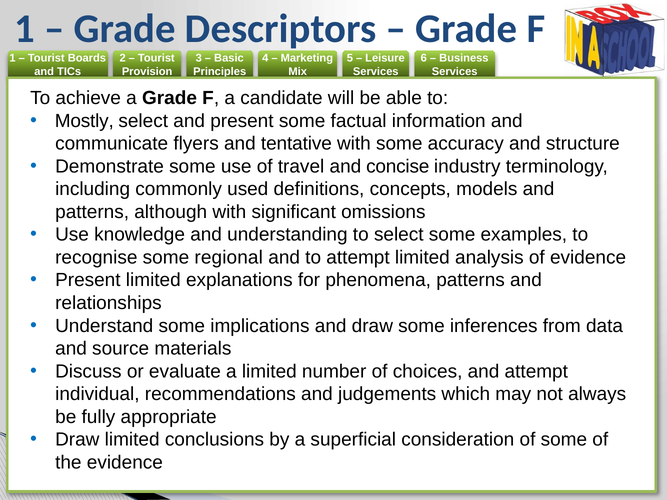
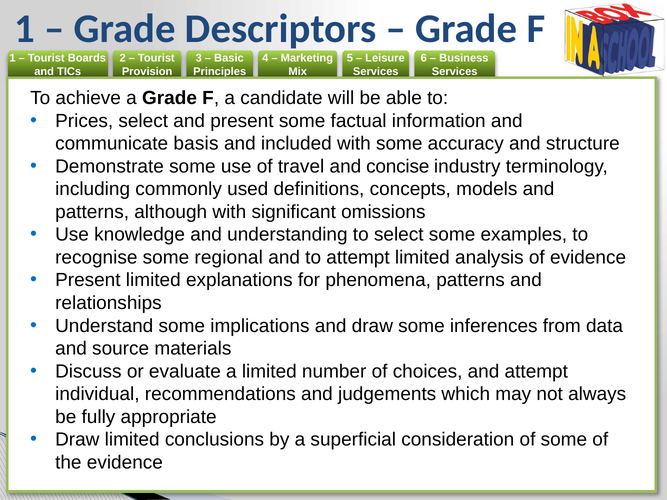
Mostly: Mostly -> Prices (84, 121)
flyers: flyers -> basis (196, 144)
tentative: tentative -> included (296, 144)
